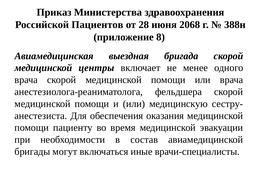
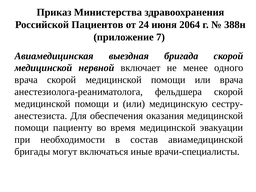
28: 28 -> 24 (144, 25)
2068: 2068 -> 2064 (190, 25)
8: 8 -> 7 (161, 37)
центры: центры -> нервной (96, 68)
